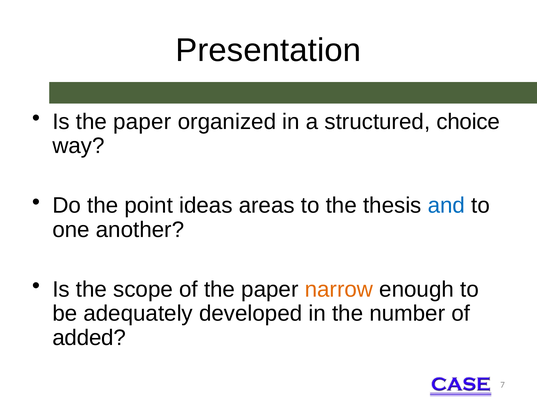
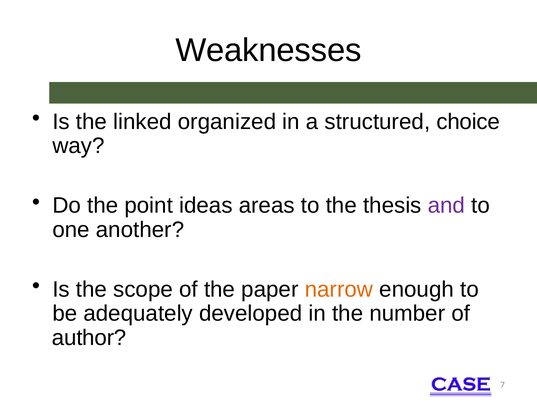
Presentation: Presentation -> Weaknesses (268, 50)
Is the paper: paper -> linked (142, 122)
and colour: blue -> purple (446, 205)
added: added -> author (89, 338)
